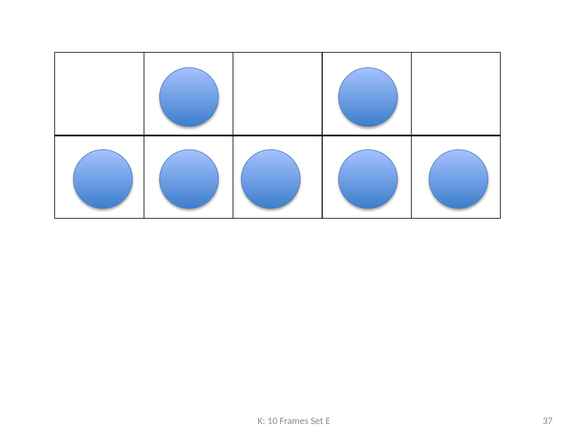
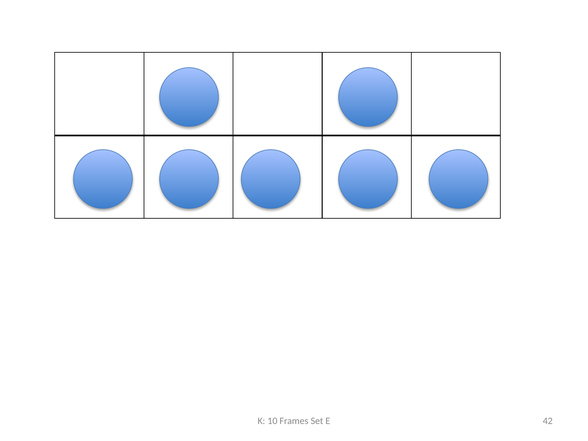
37: 37 -> 42 (548, 421)
